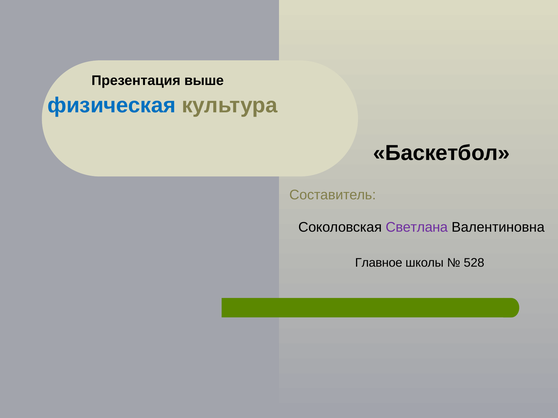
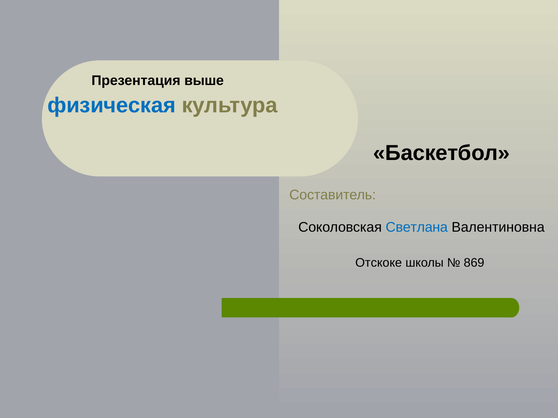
Светлана colour: purple -> blue (417, 228)
Главное: Главное -> Отскоке (379, 263)
528: 528 -> 869 (474, 263)
